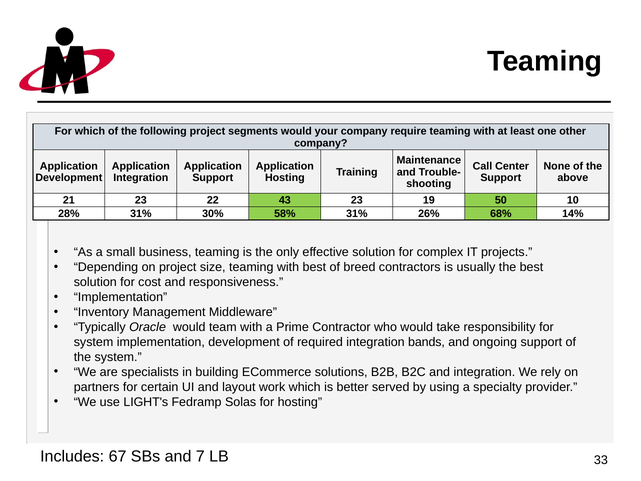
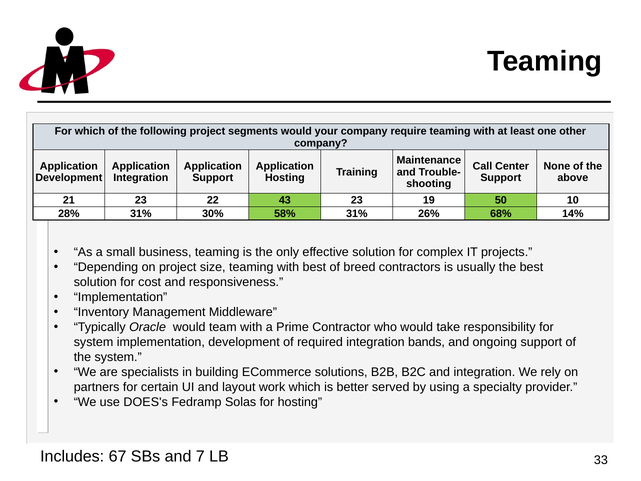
LIGHT's: LIGHT's -> DOES's (146, 402)
